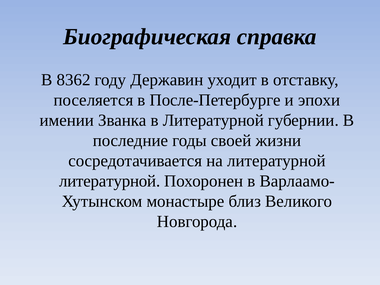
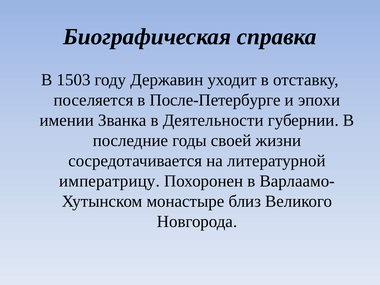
8362: 8362 -> 1503 (74, 80)
в Литературной: Литературной -> Деятельности (213, 120)
литературной: литературной -> императрицу (110, 181)
